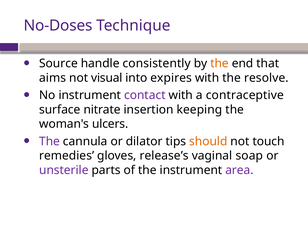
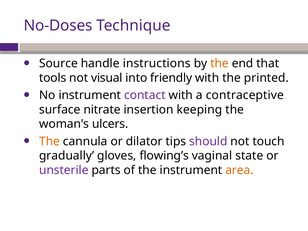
consistently: consistently -> instructions (157, 63)
aims: aims -> tools (53, 78)
expires: expires -> friendly (171, 78)
resolve: resolve -> printed (266, 78)
The colour: purple -> orange (50, 141)
should colour: orange -> purple (208, 141)
remedies: remedies -> gradually (67, 156)
release’s: release’s -> flowing’s (164, 156)
soap: soap -> state (249, 156)
area colour: purple -> orange (239, 170)
